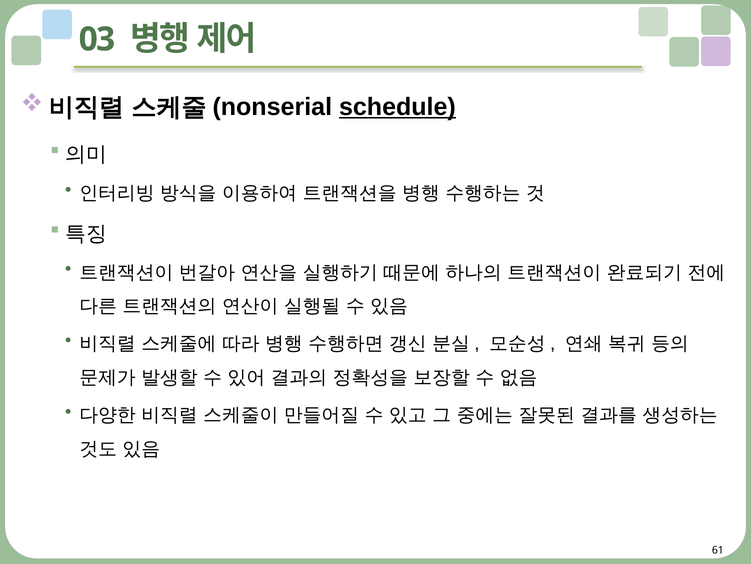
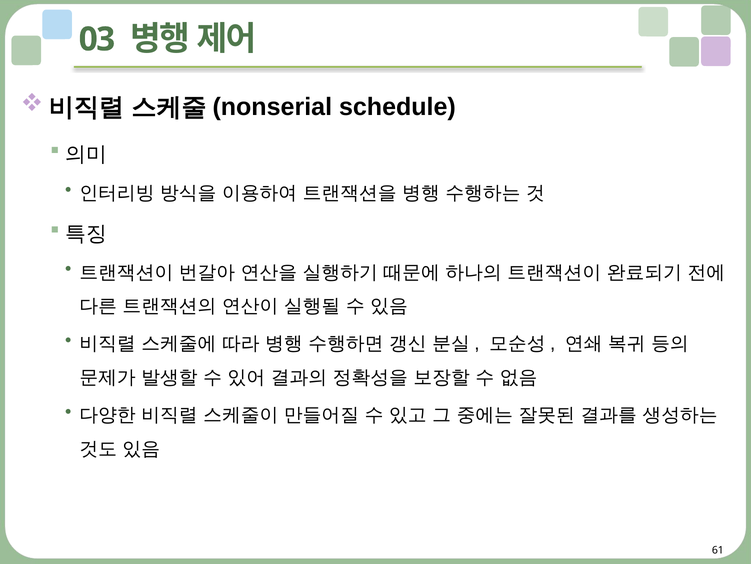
schedule underline: present -> none (397, 107)
